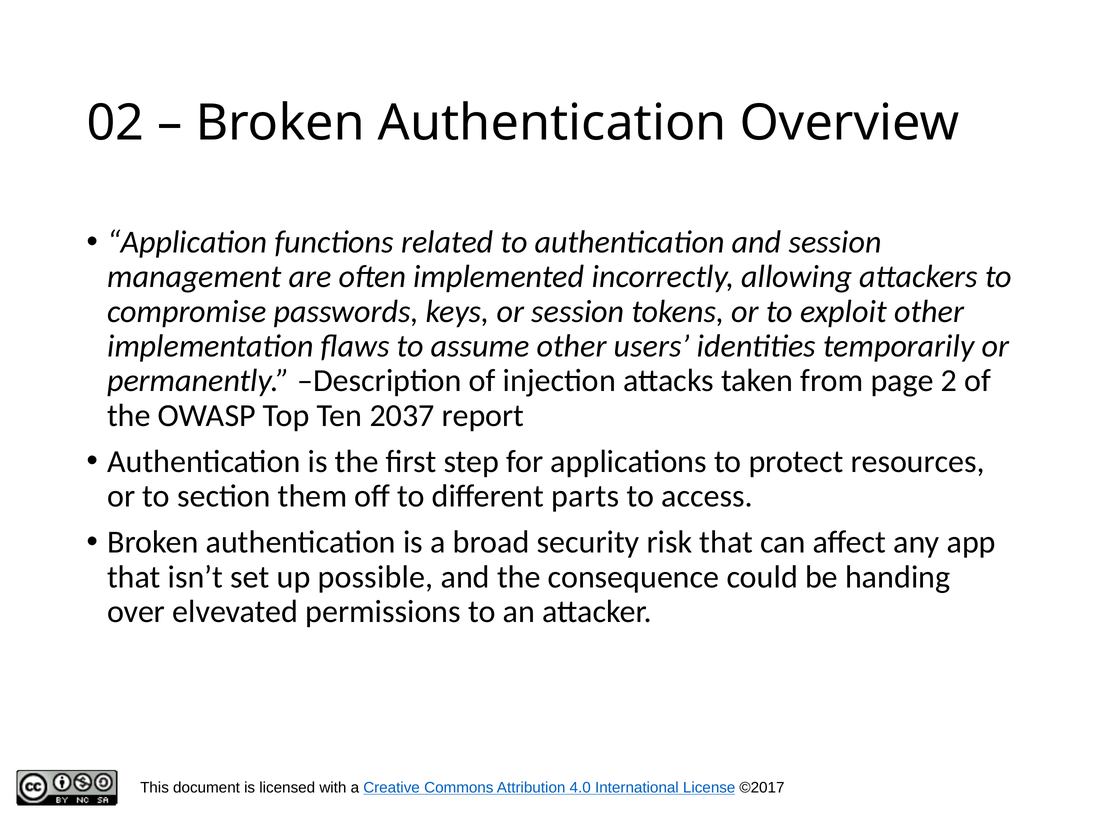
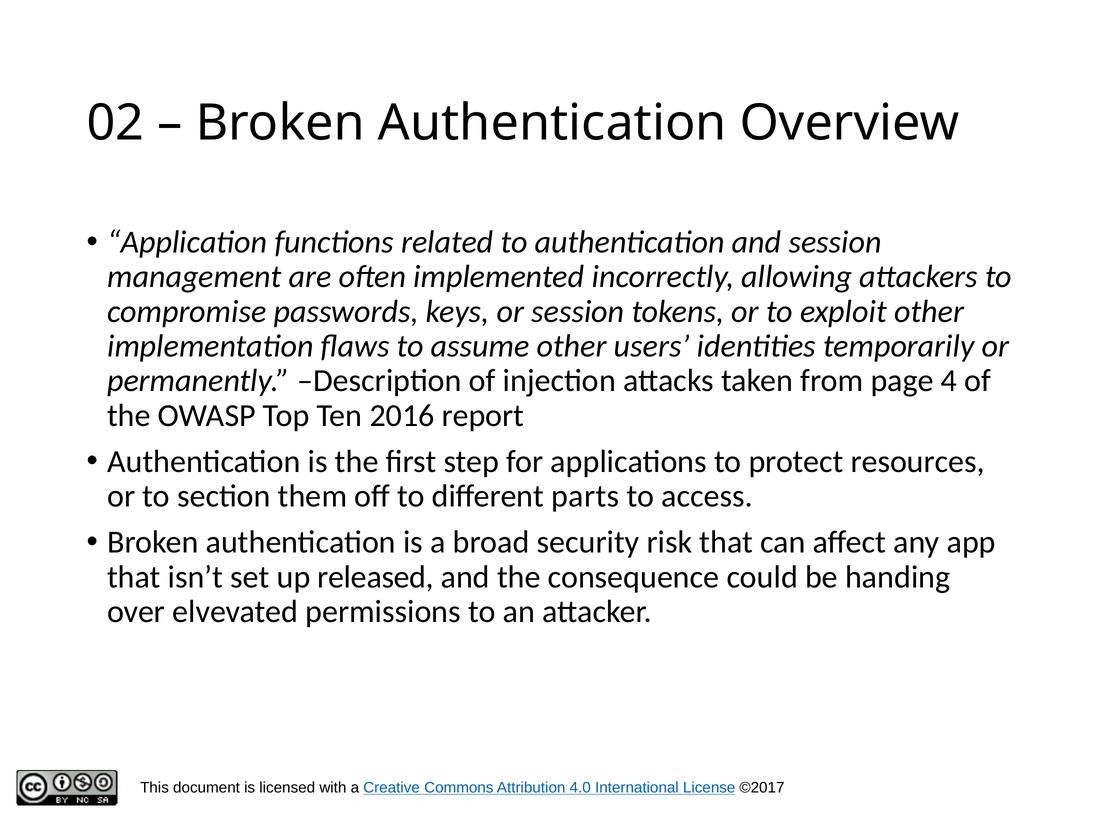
2: 2 -> 4 (949, 381)
2037: 2037 -> 2016 (402, 415)
possible: possible -> released (376, 577)
